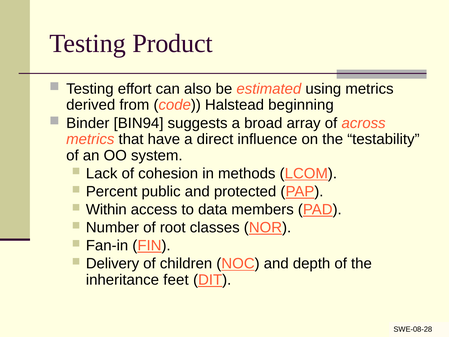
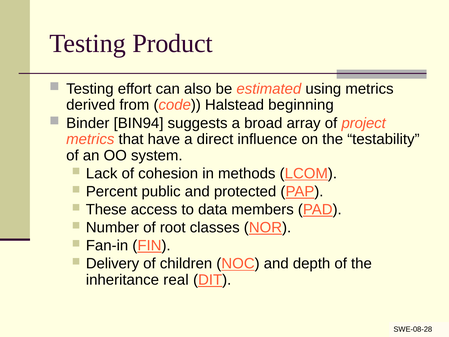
across: across -> project (364, 123)
Within: Within -> These (106, 209)
feet: feet -> real (176, 280)
